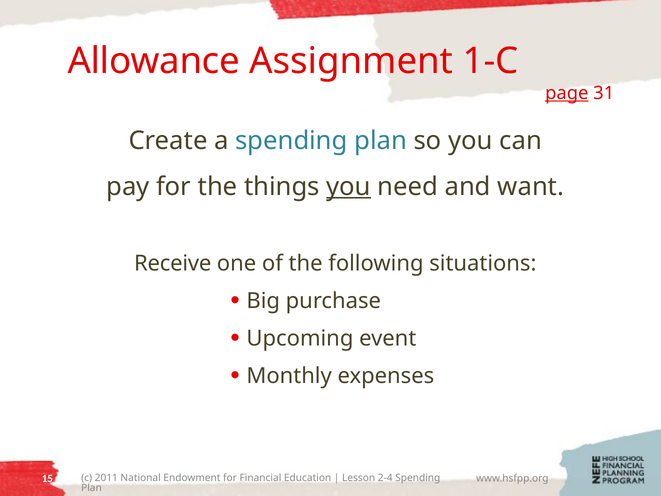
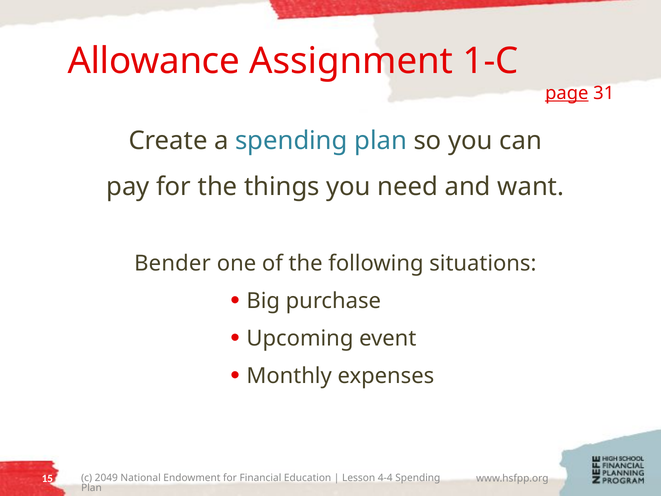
you underline: present -> none (349, 187)
Receive: Receive -> Bender (172, 264)
2011: 2011 -> 2049 (106, 477)
2-4: 2-4 -> 4-4 (385, 477)
